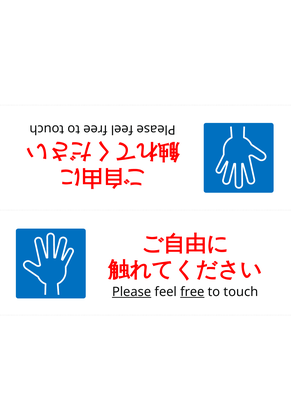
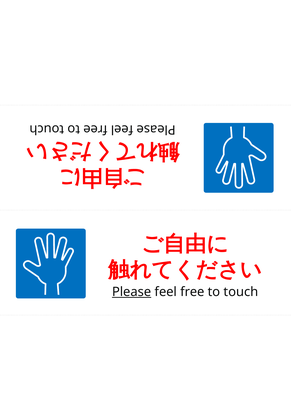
free underline: present -> none (192, 292)
